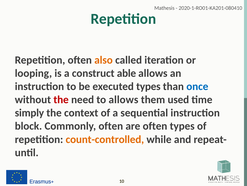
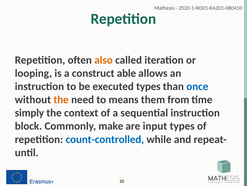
the colour: red -> orange (61, 99)
to allows: allows -> means (124, 99)
used: used -> from (178, 99)
Commonly often: often -> make (111, 126)
are often: often -> input (155, 126)
count-controlled colour: orange -> blue (105, 139)
